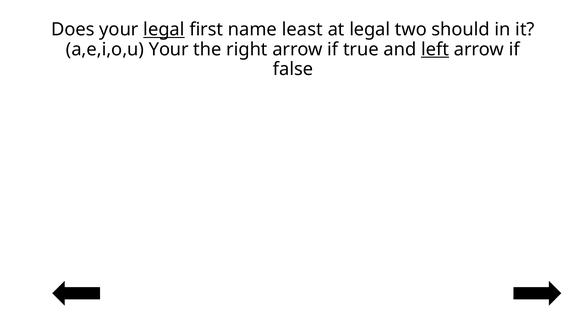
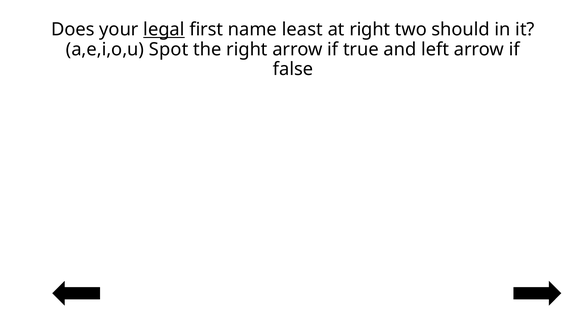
at legal: legal -> right (370, 29)
a,e,i,o,u Your: Your -> Spot (169, 49)
left underline: present -> none (435, 49)
